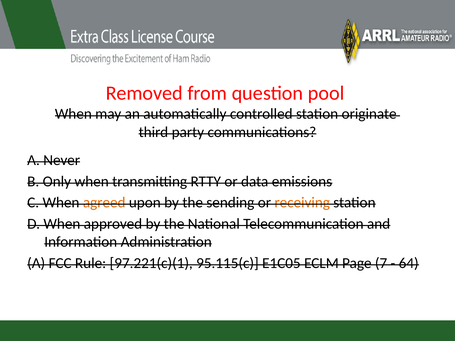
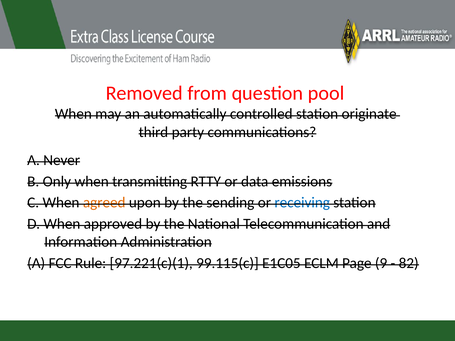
receiving colour: orange -> blue (302, 203)
95.115(c: 95.115(c -> 99.115(c (227, 263)
7: 7 -> 9 (381, 263)
64: 64 -> 82 (409, 263)
